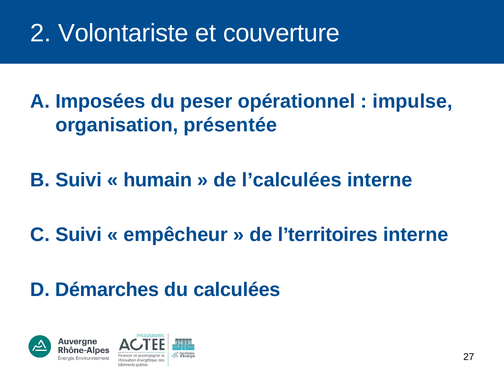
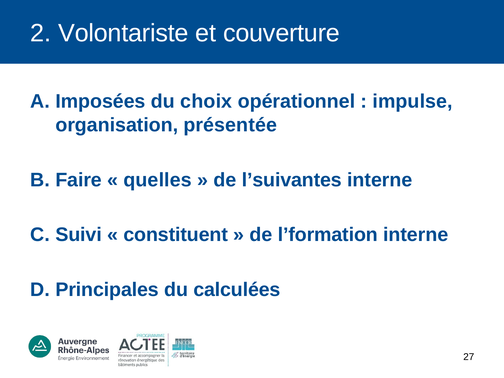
peser: peser -> choix (206, 101)
Suivi: Suivi -> Faire (79, 180)
humain: humain -> quelles (158, 180)
l’calculées: l’calculées -> l’suivantes (292, 180)
empêcheur: empêcheur -> constituent (176, 235)
l’territoires: l’territoires -> l’formation (328, 235)
Démarches: Démarches -> Principales (107, 290)
